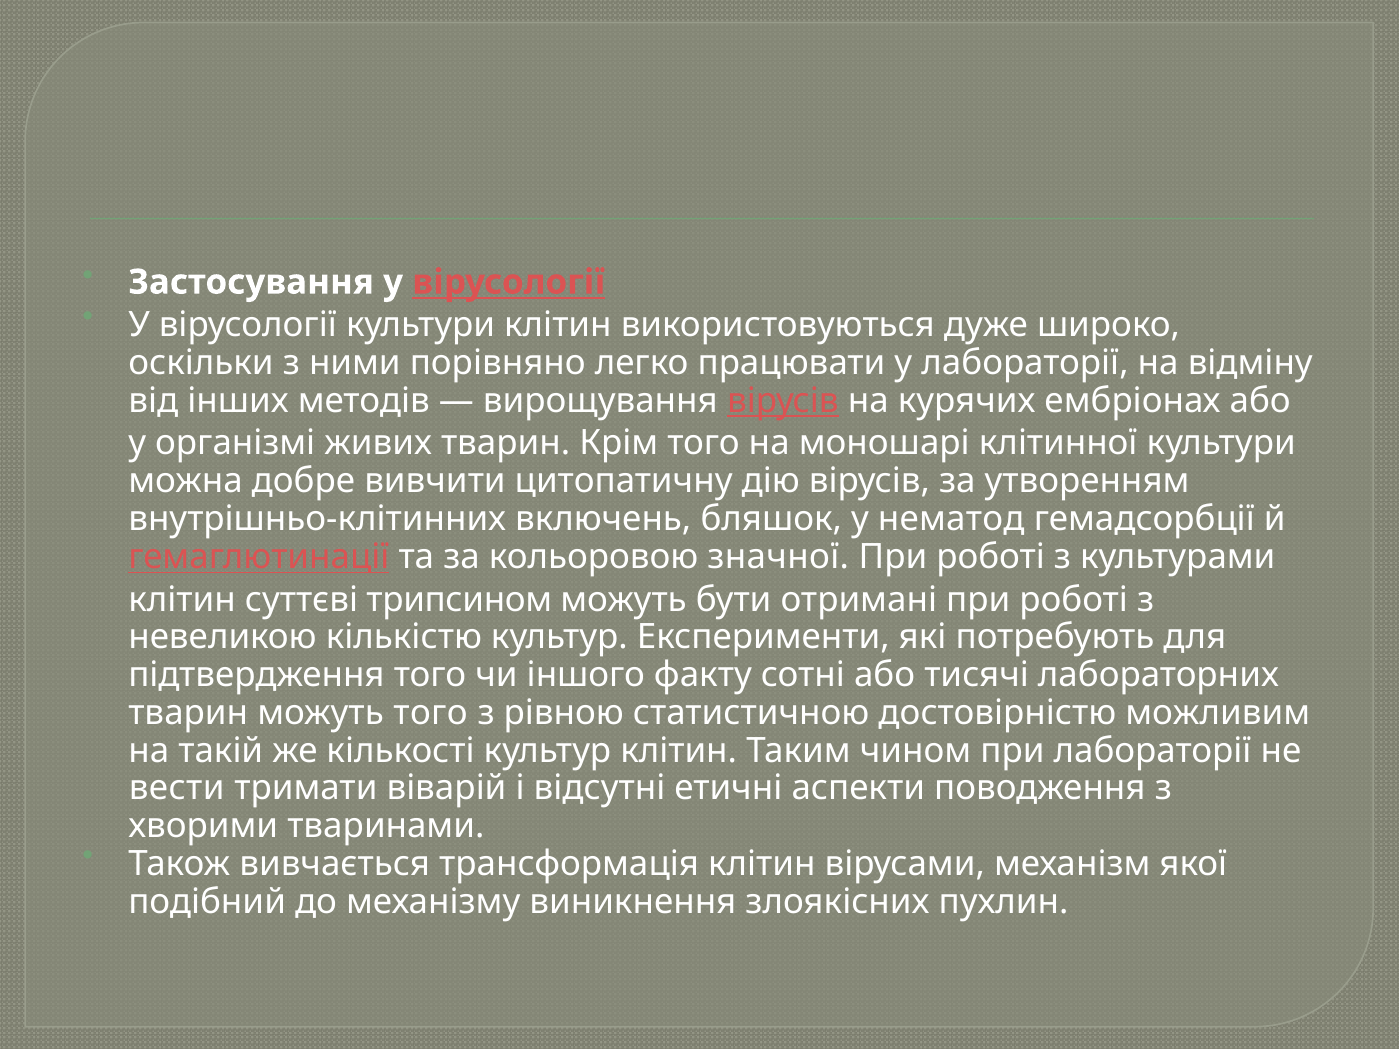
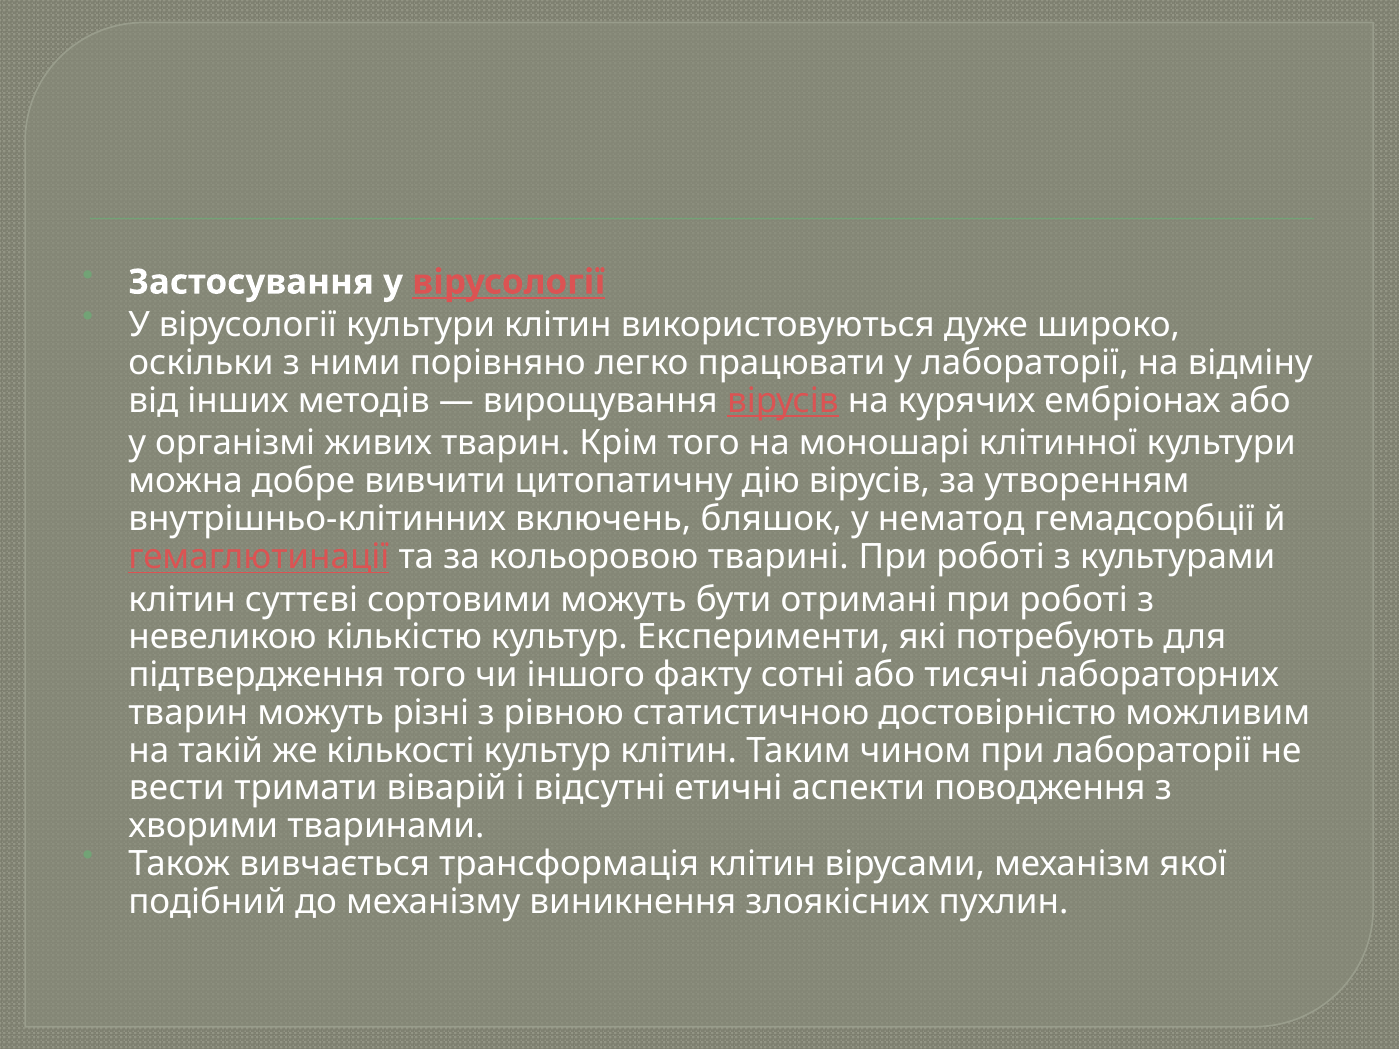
значної: значної -> тварині (778, 557)
трипсином: трипсином -> сортовими (459, 600)
можуть того: того -> різні (431, 713)
